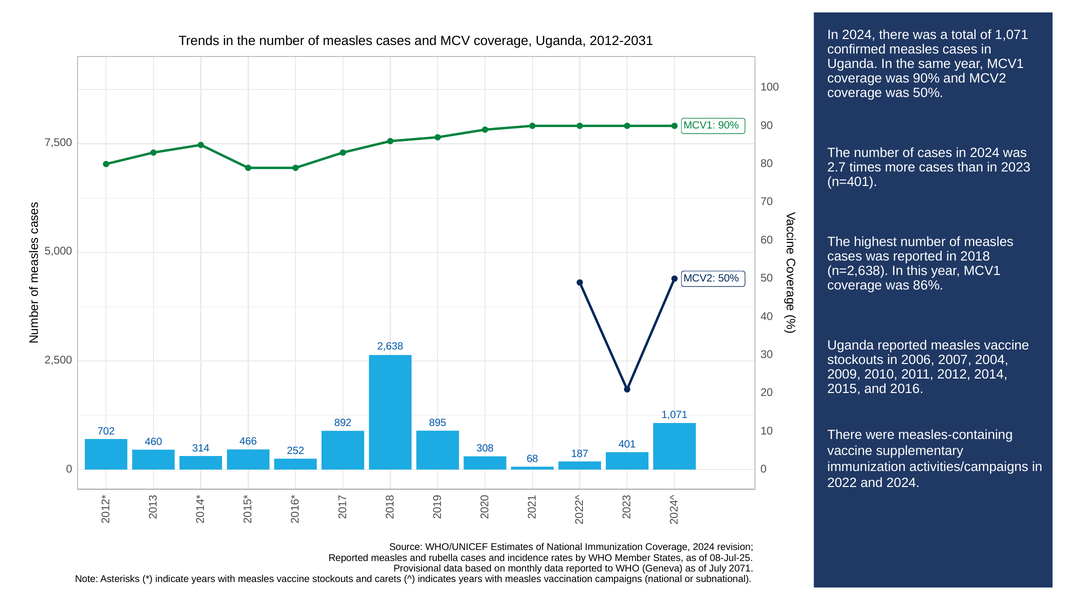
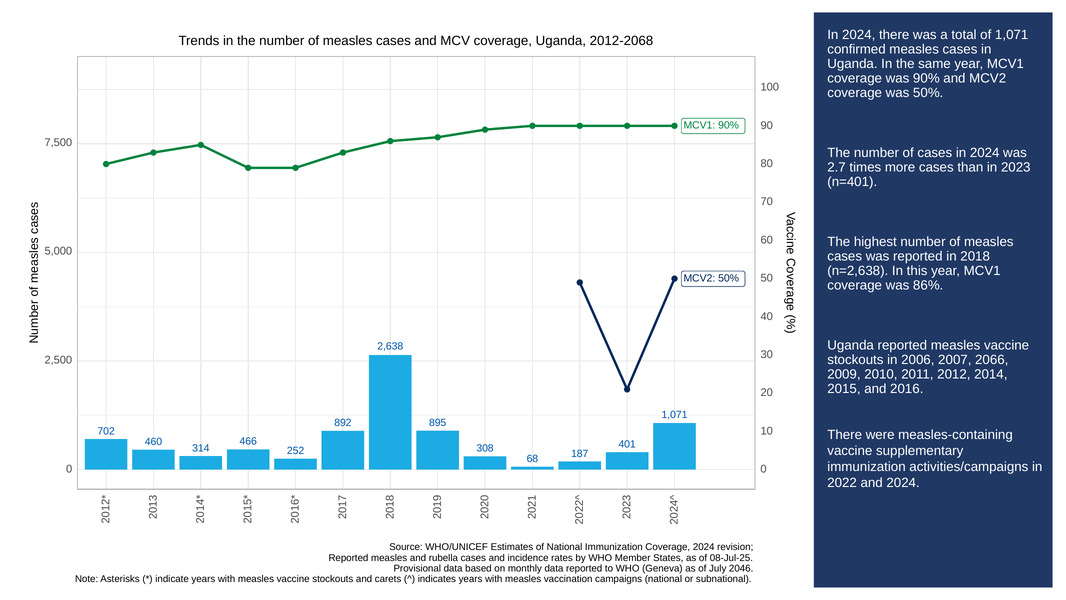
2012-2031: 2012-2031 -> 2012-2068 (621, 41)
2004: 2004 -> 2066 (992, 360)
2071: 2071 -> 2046 (741, 568)
